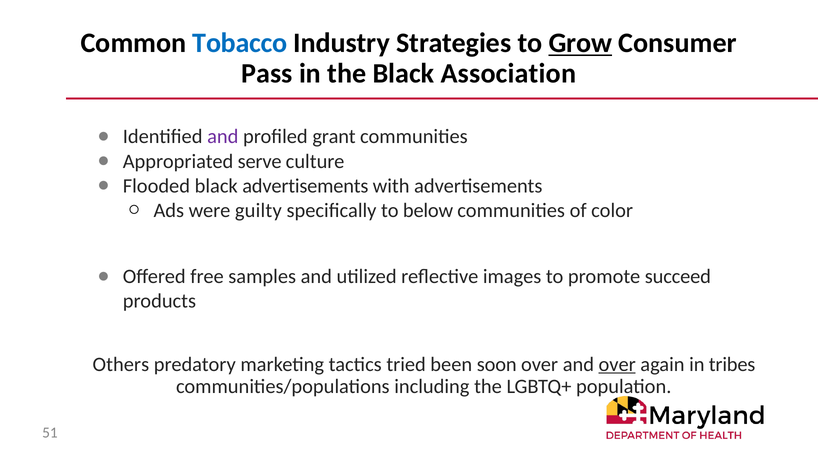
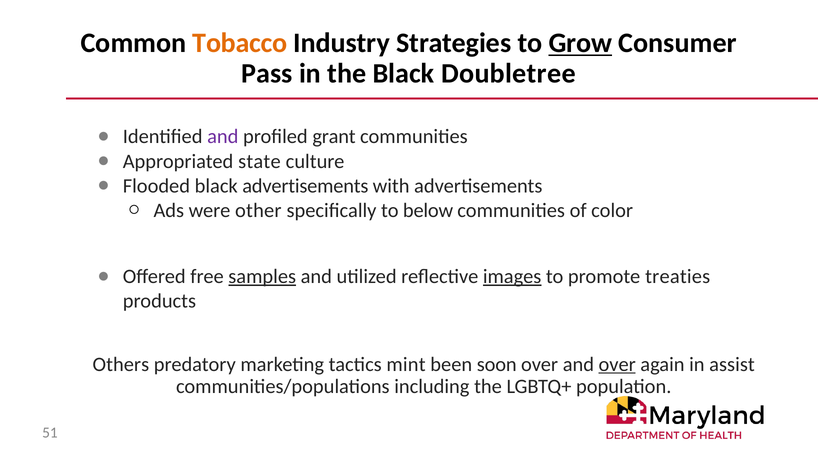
Tobacco colour: blue -> orange (240, 43)
Association: Association -> Doubletree (508, 74)
serve: serve -> state (259, 161)
guilty: guilty -> other (258, 210)
samples underline: none -> present (262, 277)
images underline: none -> present (512, 277)
succeed: succeed -> treaties (678, 277)
tried: tried -> mint (406, 364)
tribes: tribes -> assist (732, 364)
